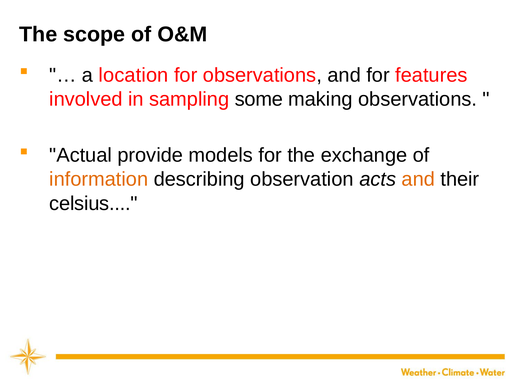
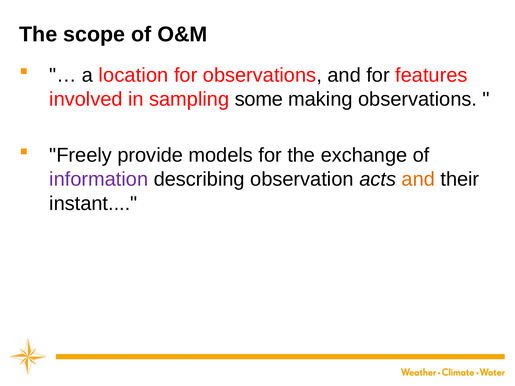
Actual: Actual -> Freely (81, 155)
information colour: orange -> purple (99, 179)
celsius: celsius -> instant (93, 204)
